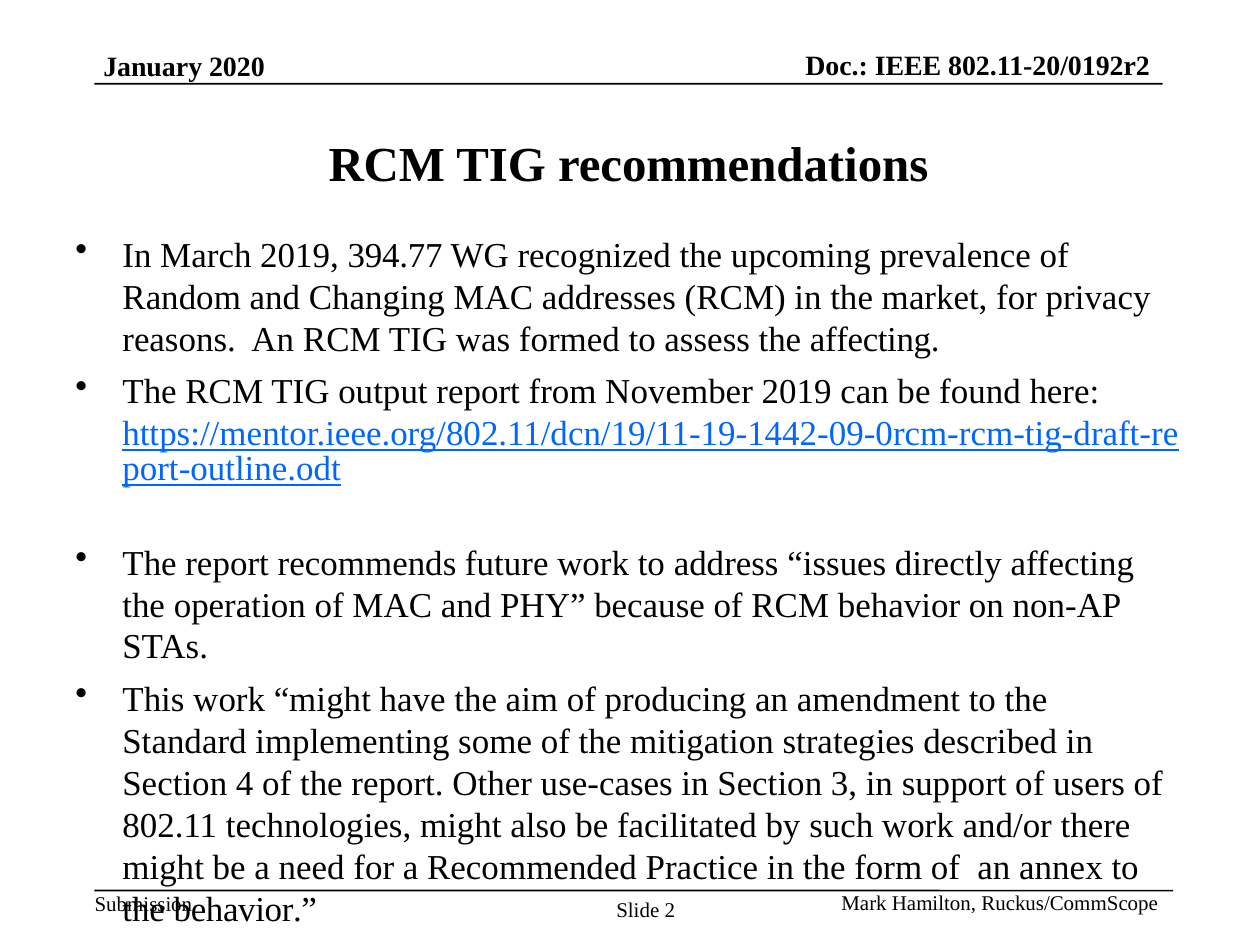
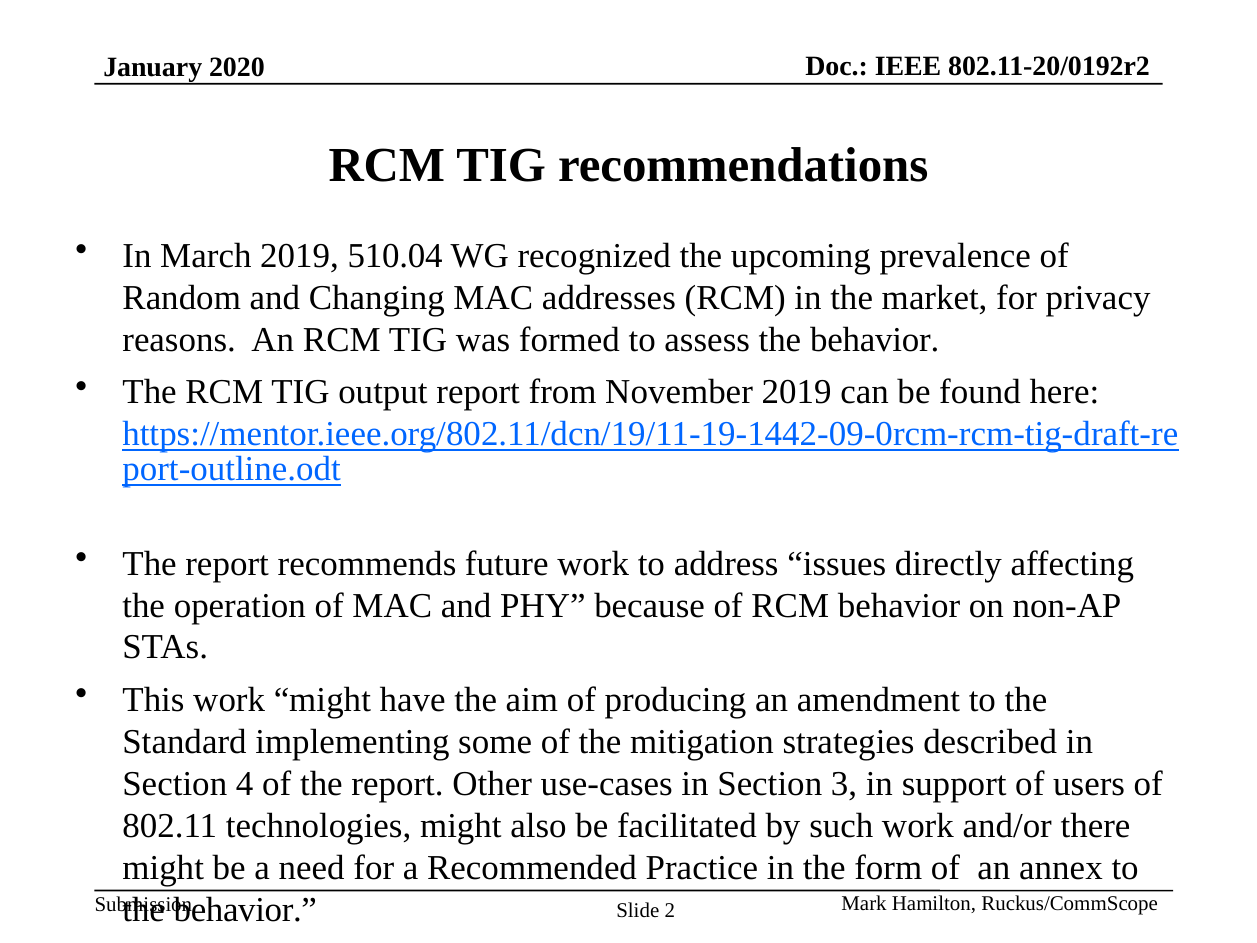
394.77: 394.77 -> 510.04 (395, 256)
assess the affecting: affecting -> behavior (875, 340)
